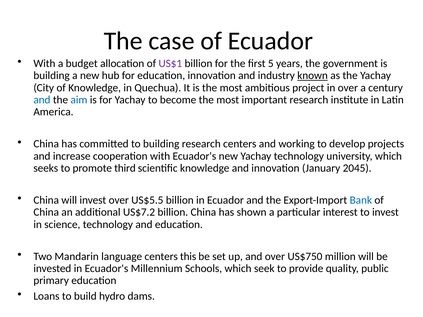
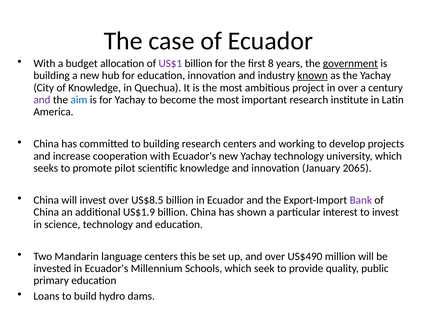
5: 5 -> 8 (271, 64)
government underline: none -> present (350, 64)
and colour: blue -> purple (42, 100)
third: third -> pilot (125, 168)
2045: 2045 -> 2065 (357, 168)
US$5.5: US$5.5 -> US$8.5 (147, 200)
Bank colour: blue -> purple (361, 200)
US$7.2: US$7.2 -> US$1.9 (139, 212)
US$750: US$750 -> US$490 (305, 257)
